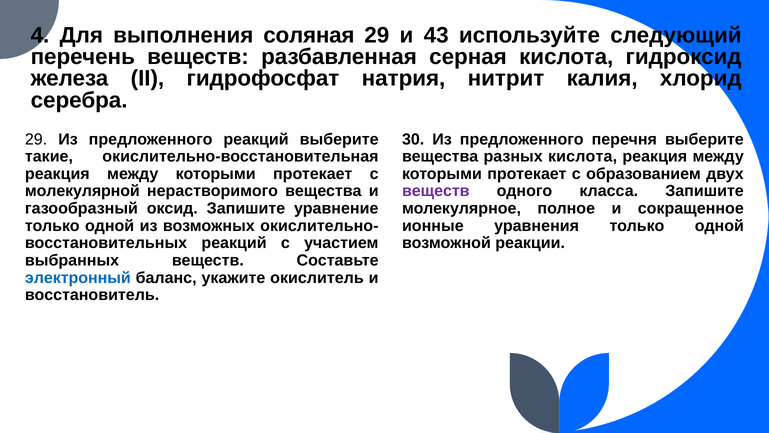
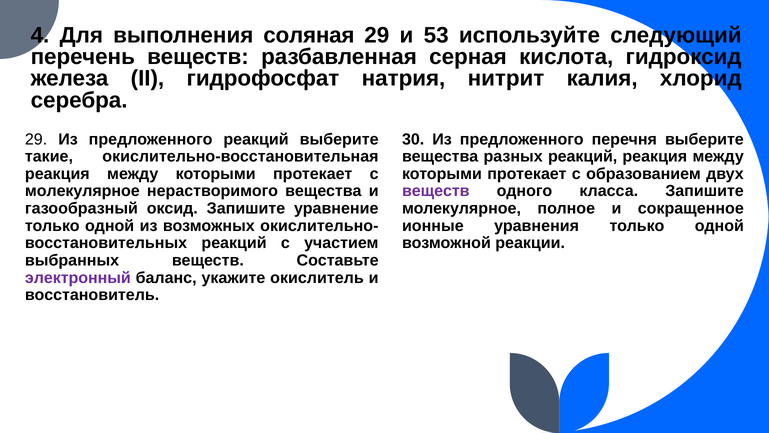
43: 43 -> 53 (436, 35)
разных кислота: кислота -> реакций (583, 156)
молекулярной: молекулярной -> молекулярное (82, 191)
электронный colour: blue -> purple (78, 278)
